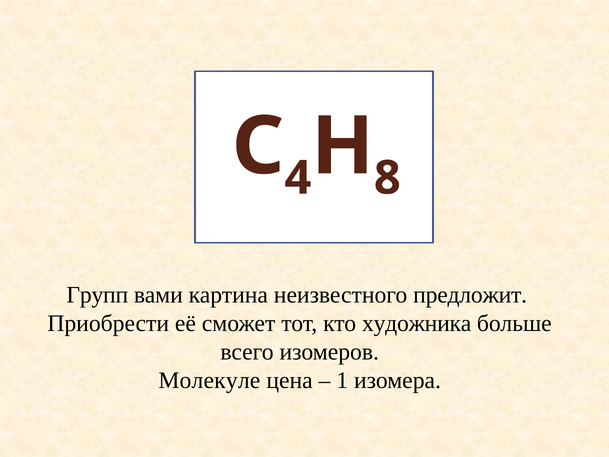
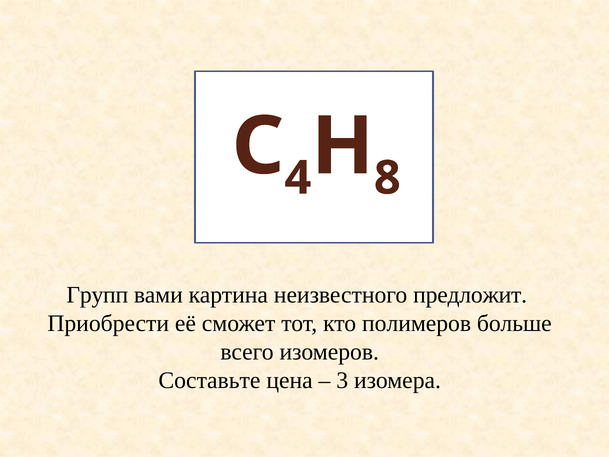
художника: художника -> полимеров (417, 323)
Молекуле: Молекуле -> Составьте (209, 380)
1: 1 -> 3 (342, 380)
